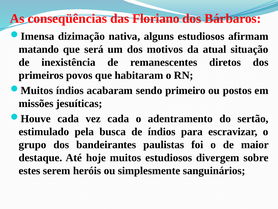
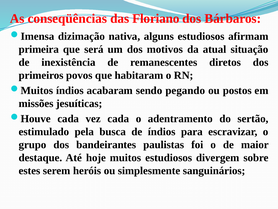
matando: matando -> primeira (39, 49)
primeiro: primeiro -> pegando (185, 90)
